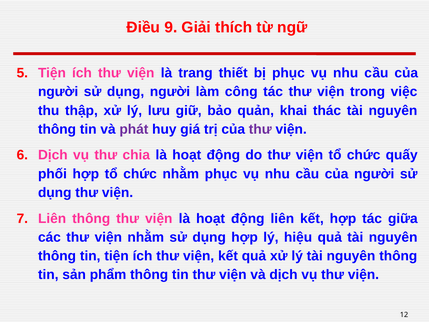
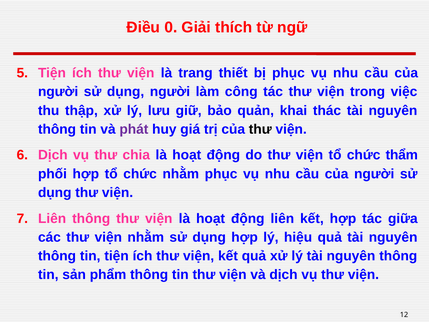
9: 9 -> 0 (171, 27)
thư colour: purple -> black (260, 129)
quấy: quấy -> thẩm (402, 155)
